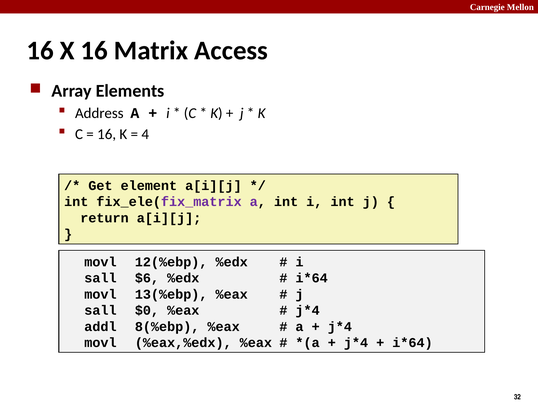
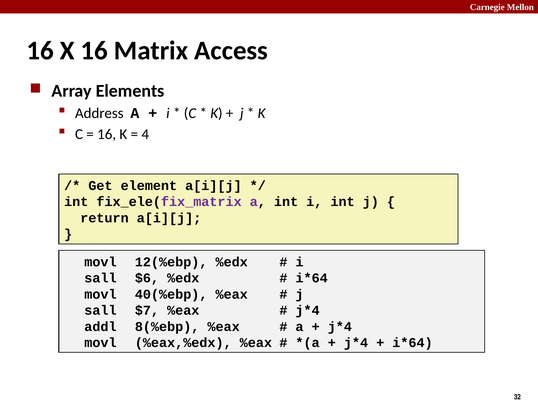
13(%ebp: 13(%ebp -> 40(%ebp (171, 294)
$0: $0 -> $7 (147, 310)
